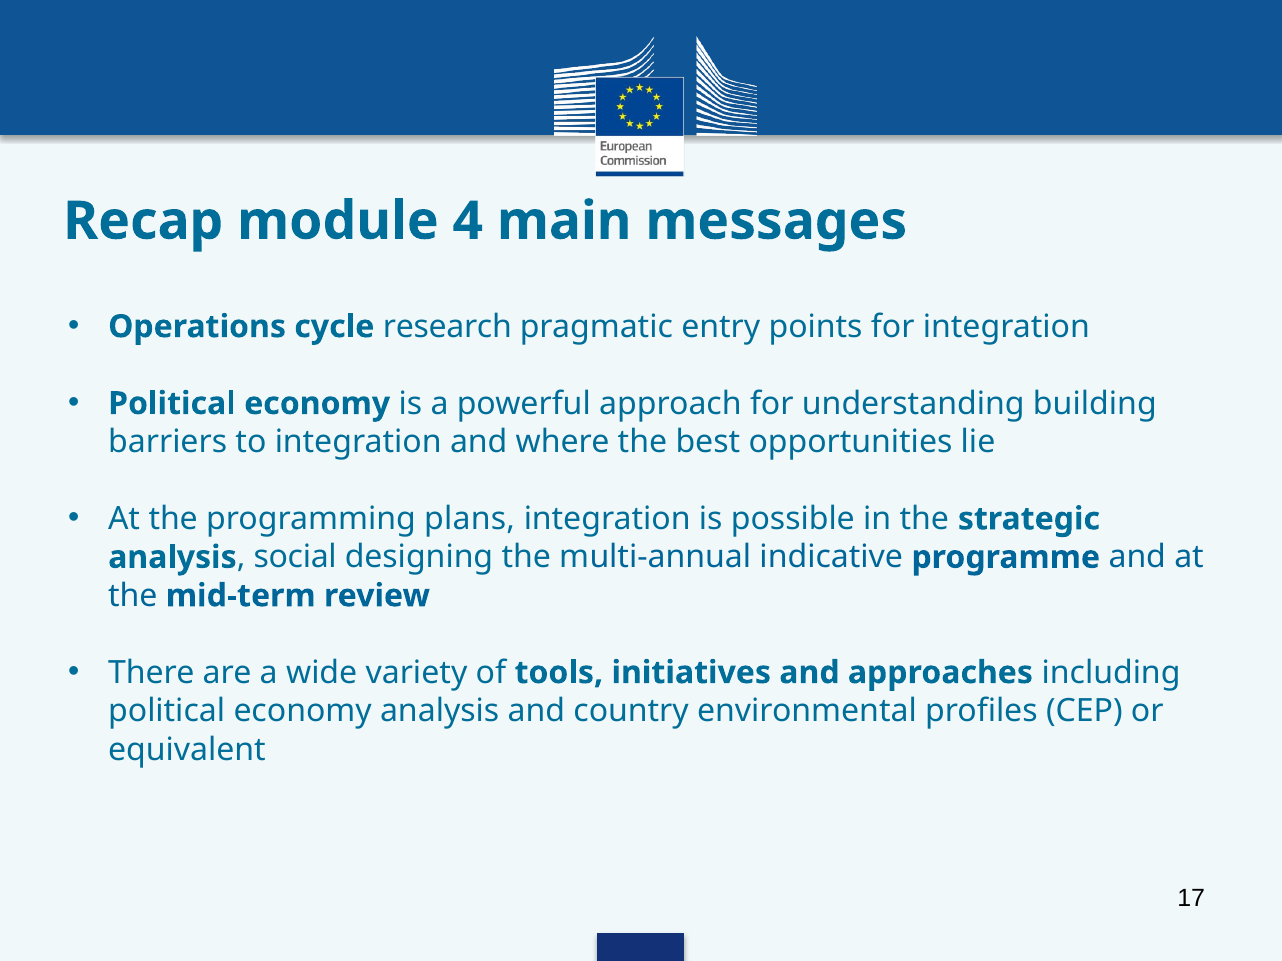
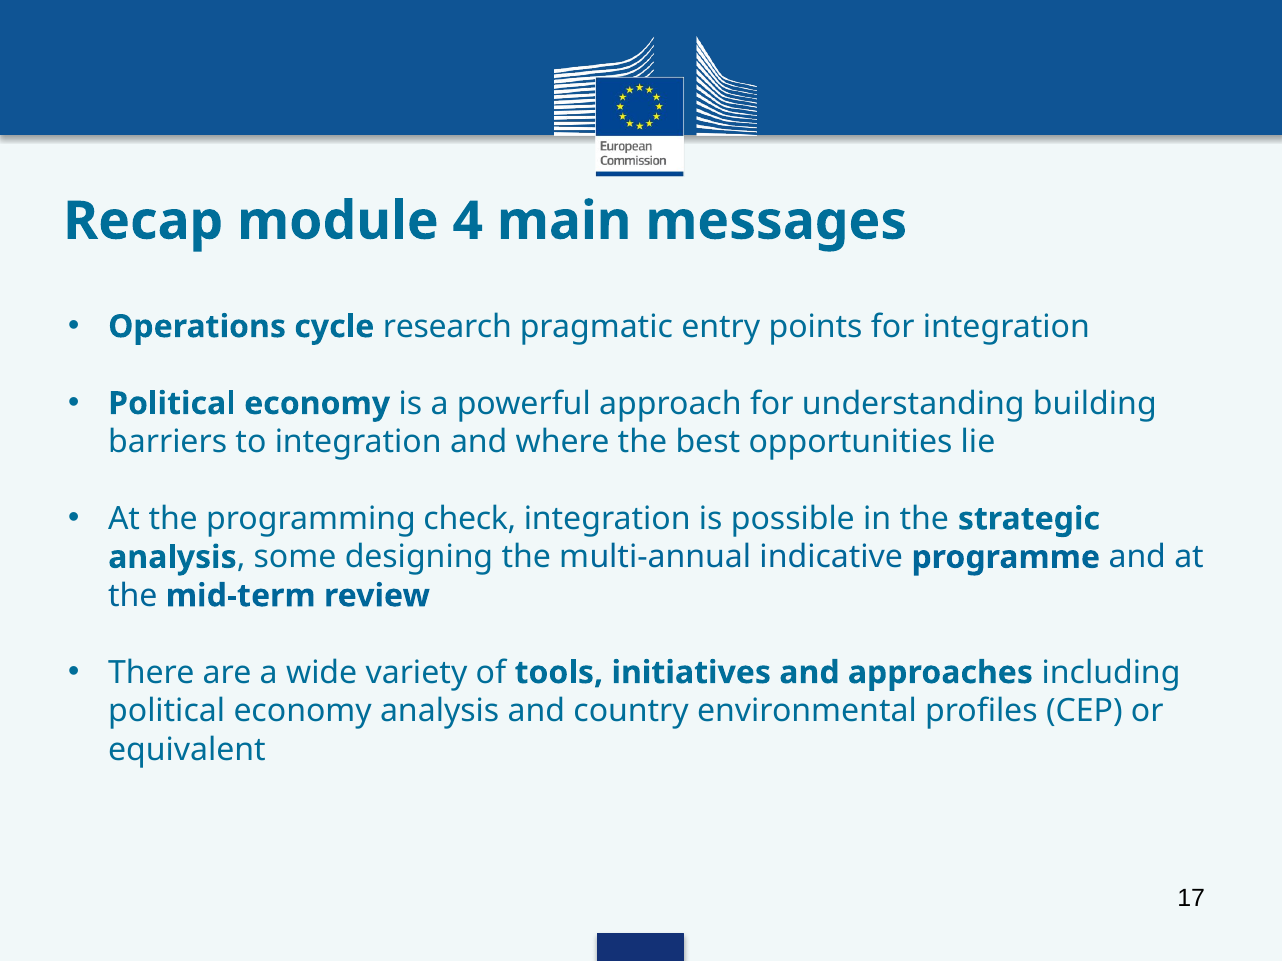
plans: plans -> check (470, 519)
social: social -> some (295, 558)
